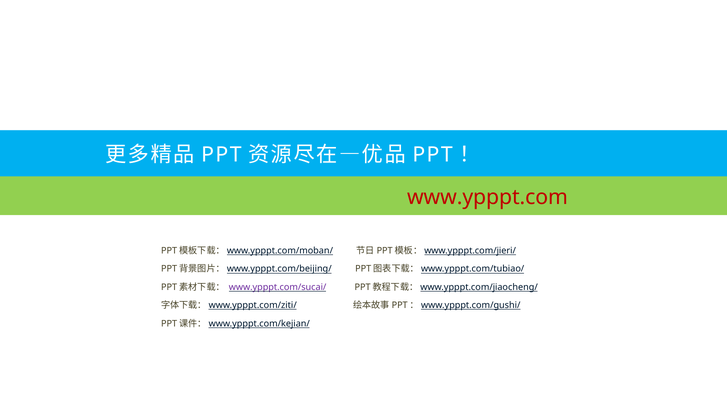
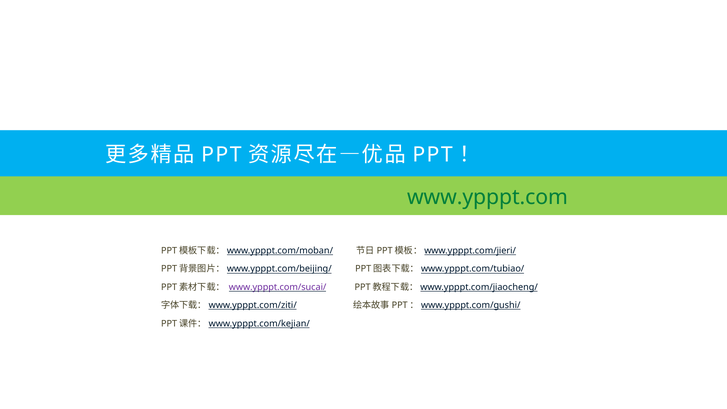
www.ypppt.com colour: red -> green (487, 197)
